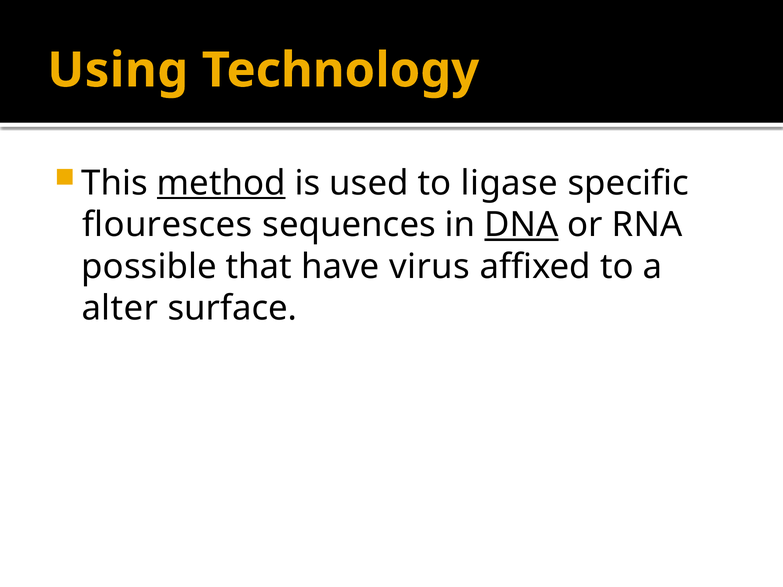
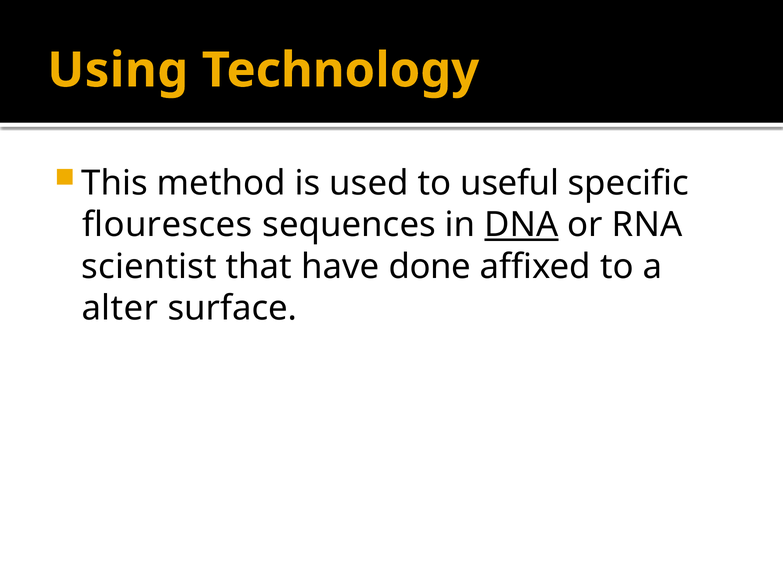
method underline: present -> none (221, 183)
ligase: ligase -> useful (510, 183)
possible: possible -> scientist (149, 267)
virus: virus -> done (430, 267)
